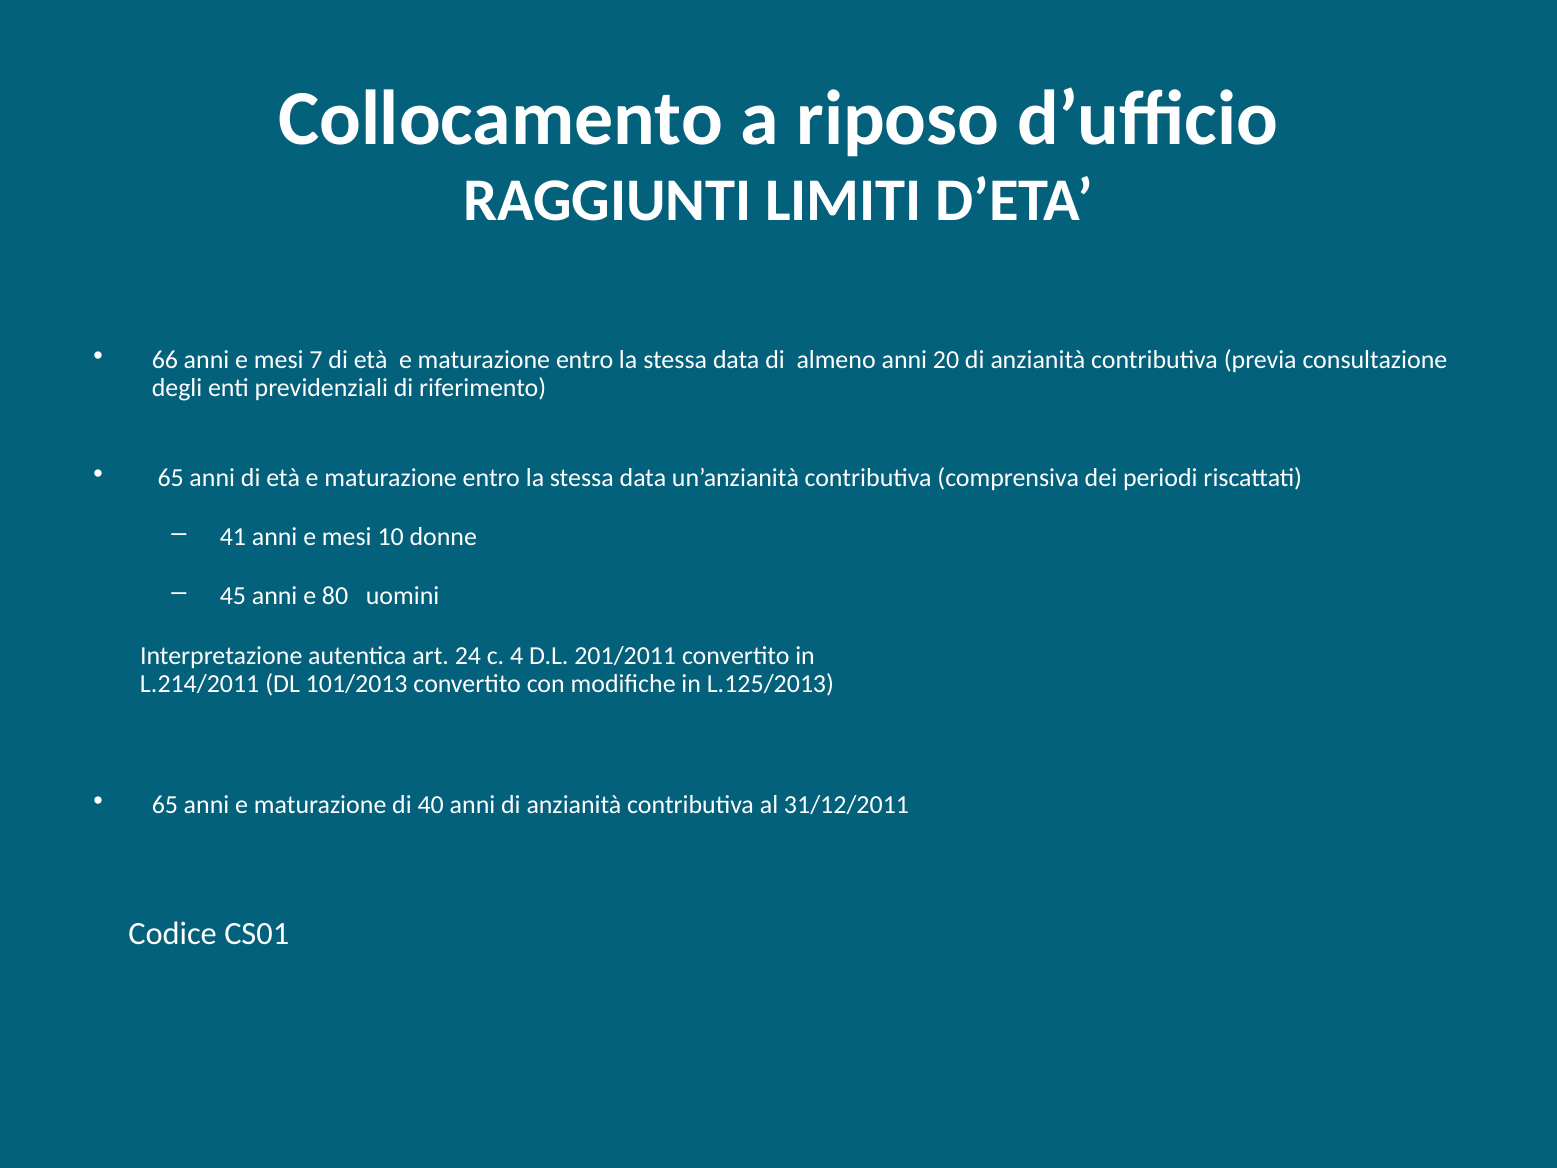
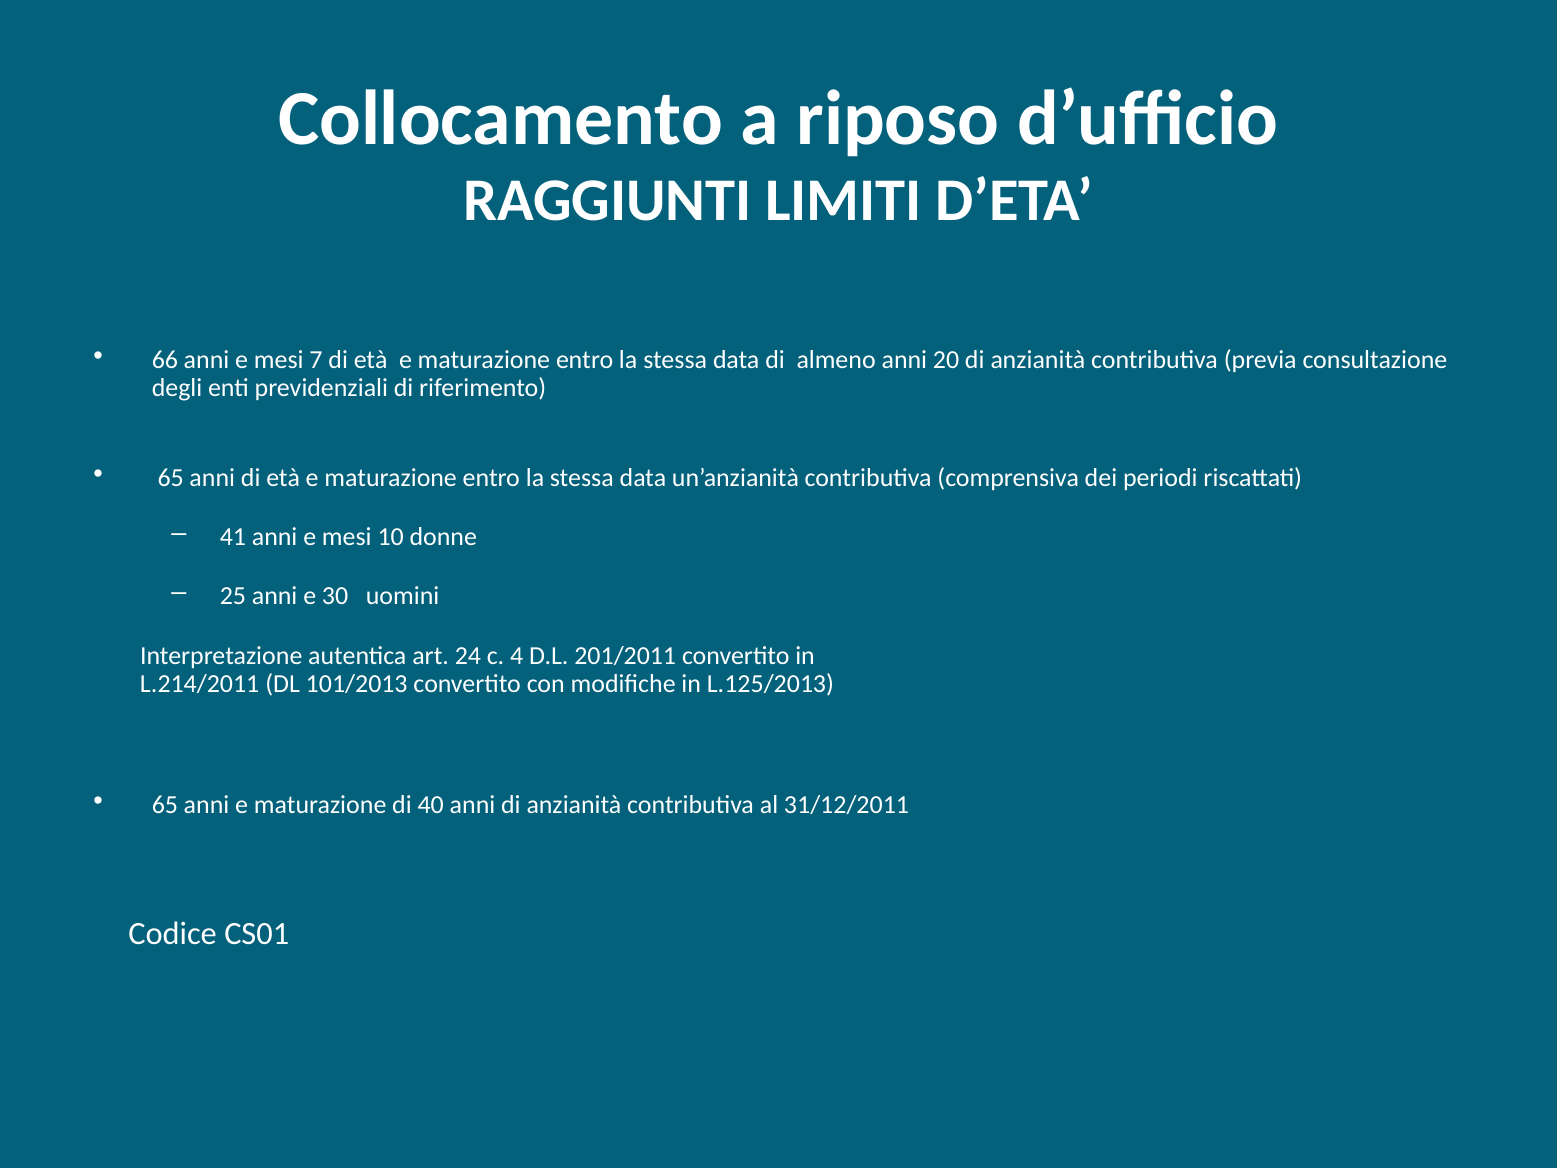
45: 45 -> 25 (233, 596)
80: 80 -> 30 (335, 596)
